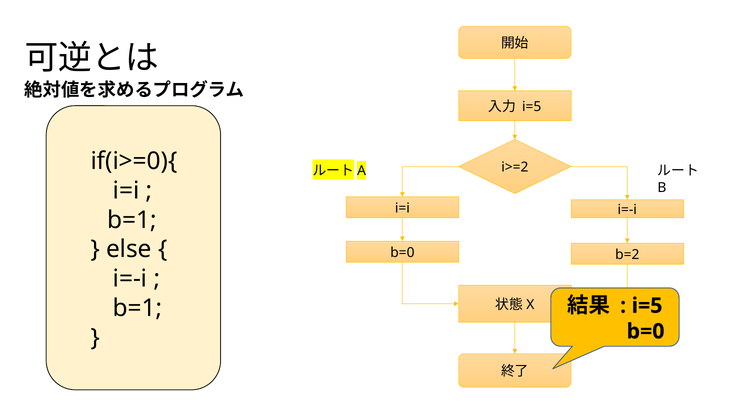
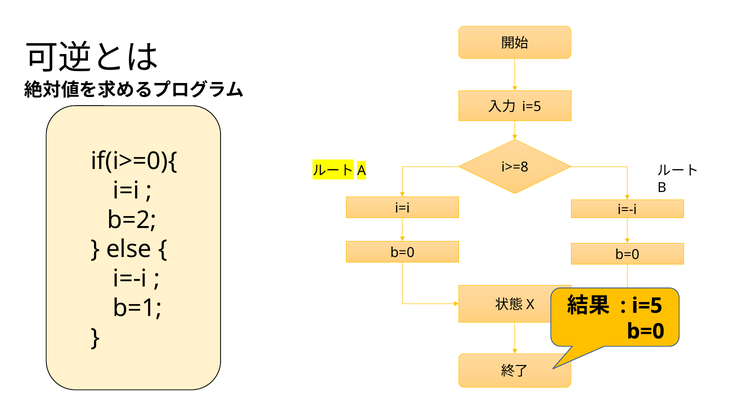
i>=2: i>=2 -> i>=8 (515, 167)
b=1: b=1 -> b=2 (132, 220)
b=0 b=2: b=2 -> b=0 (627, 255)
